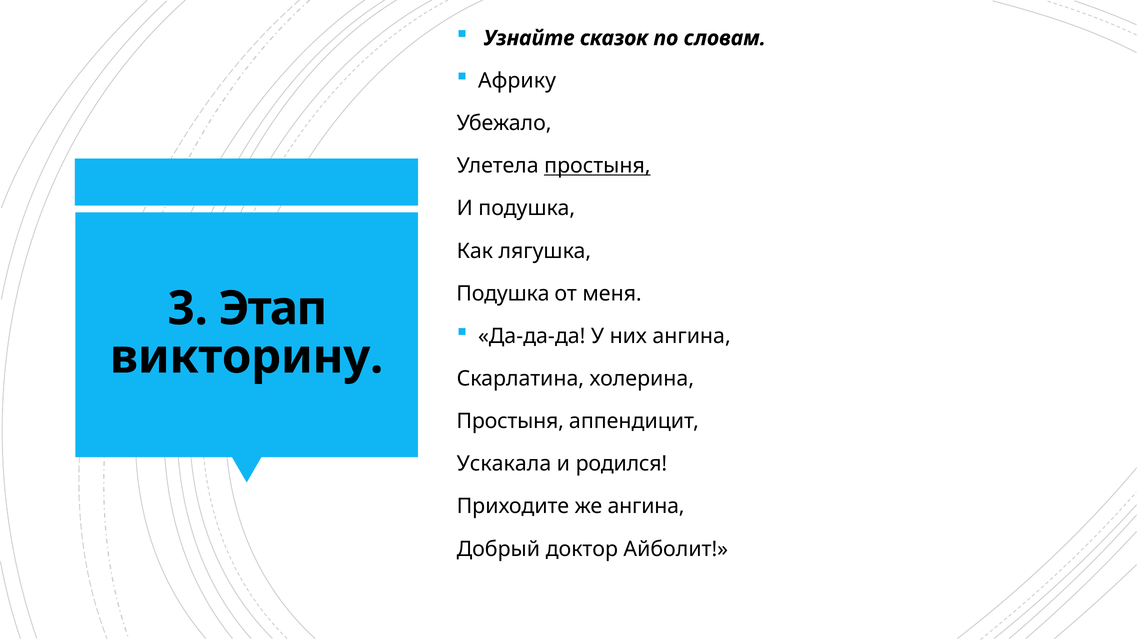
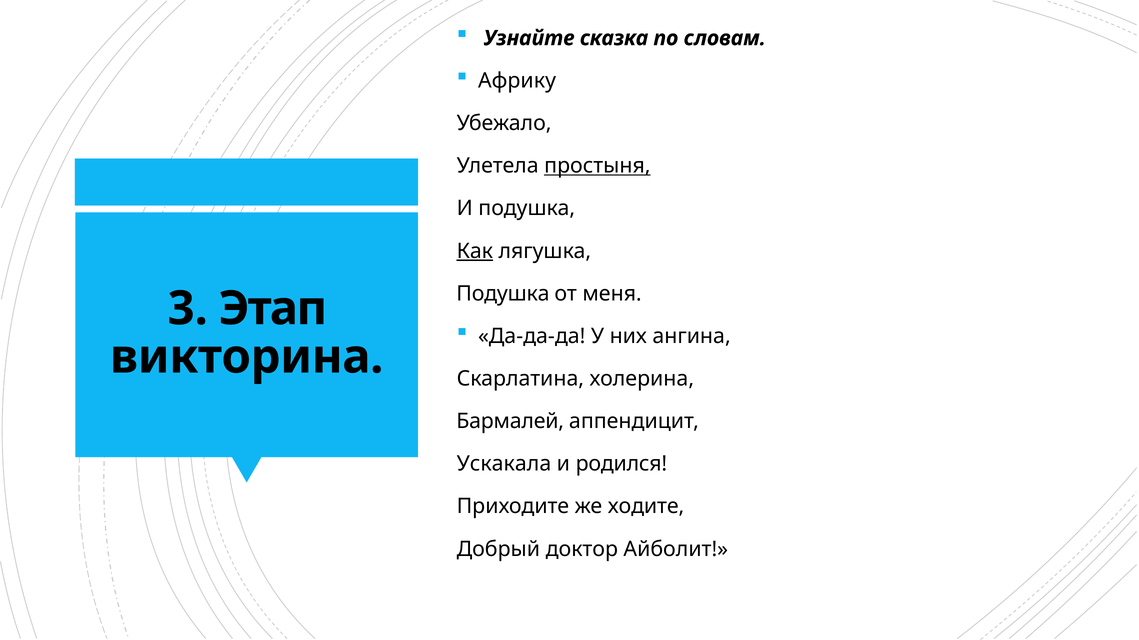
сказок: сказок -> сказка (614, 38)
Как underline: none -> present (475, 251)
викторину: викторину -> викторина (247, 357)
Простыня: Простыня -> Бармалей (510, 422)
же ангина: ангина -> ходите (646, 507)
